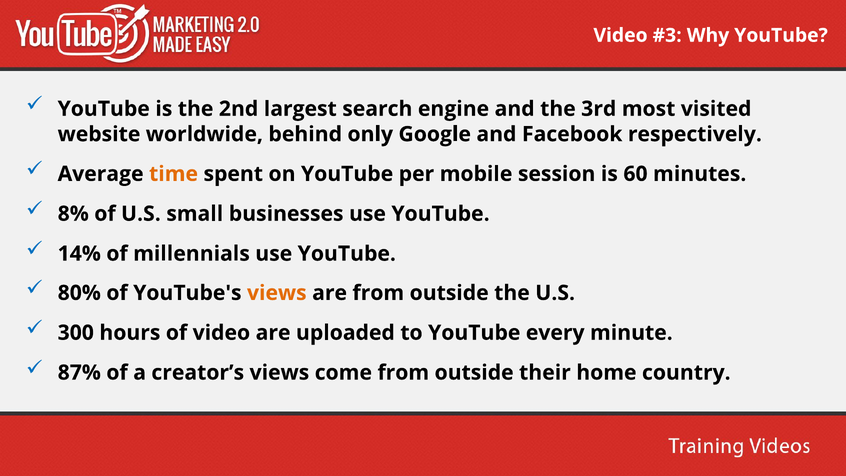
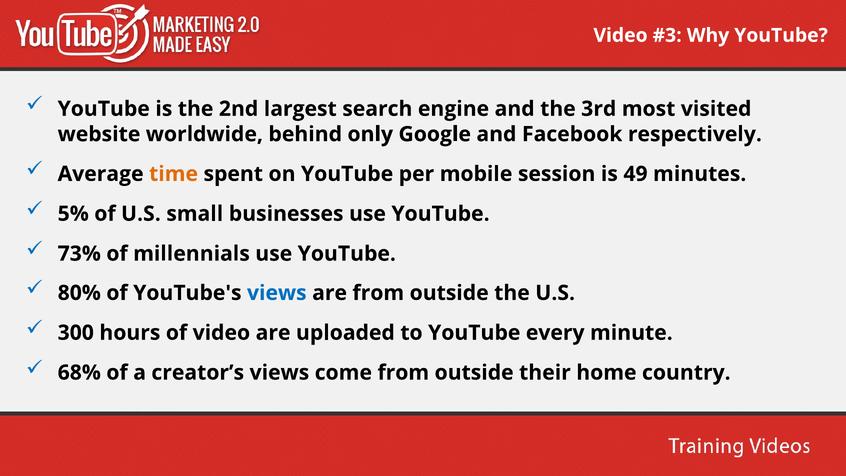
60: 60 -> 49 (635, 174)
8%: 8% -> 5% (73, 214)
14%: 14% -> 73% (79, 254)
views colour: orange -> blue (277, 293)
87%: 87% -> 68% (79, 373)
